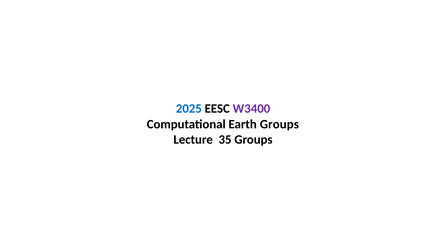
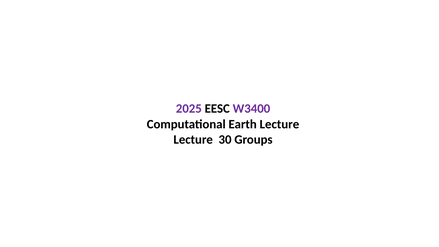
2025 colour: blue -> purple (189, 109)
Earth Groups: Groups -> Lecture (279, 124)
35: 35 -> 30 (225, 139)
